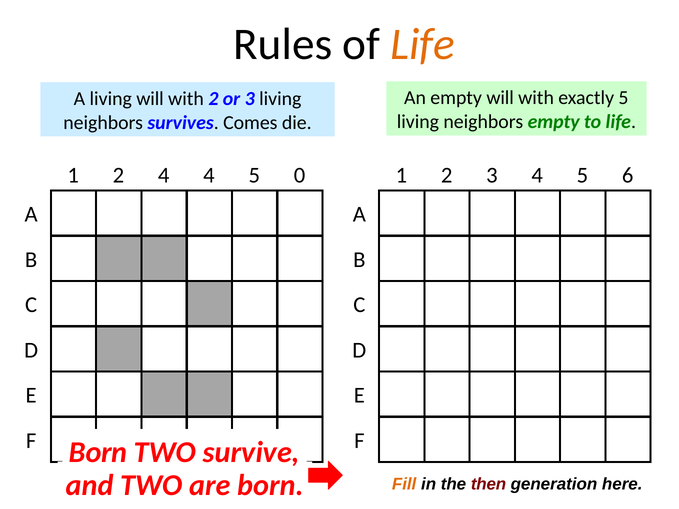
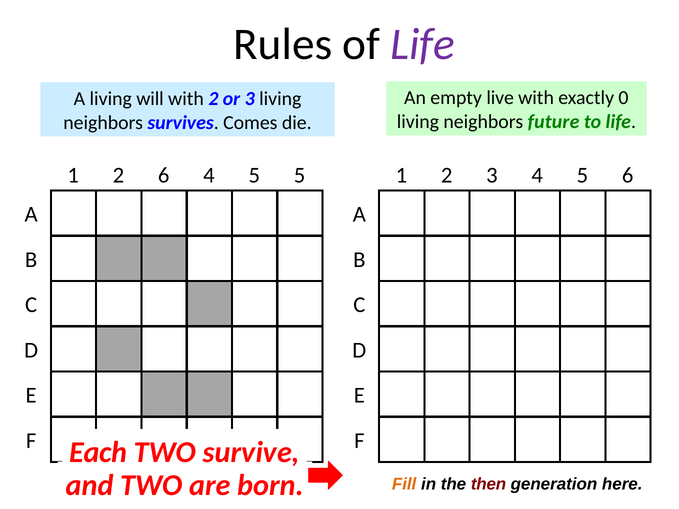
Life colour: orange -> purple (423, 44)
empty will: will -> live (500, 98)
exactly 5: 5 -> 0 (623, 98)
neighbors empty: empty -> future (554, 122)
2 4: 4 -> 6 (164, 175)
5 0: 0 -> 5 (300, 175)
Born: Born -> Each (98, 453)
